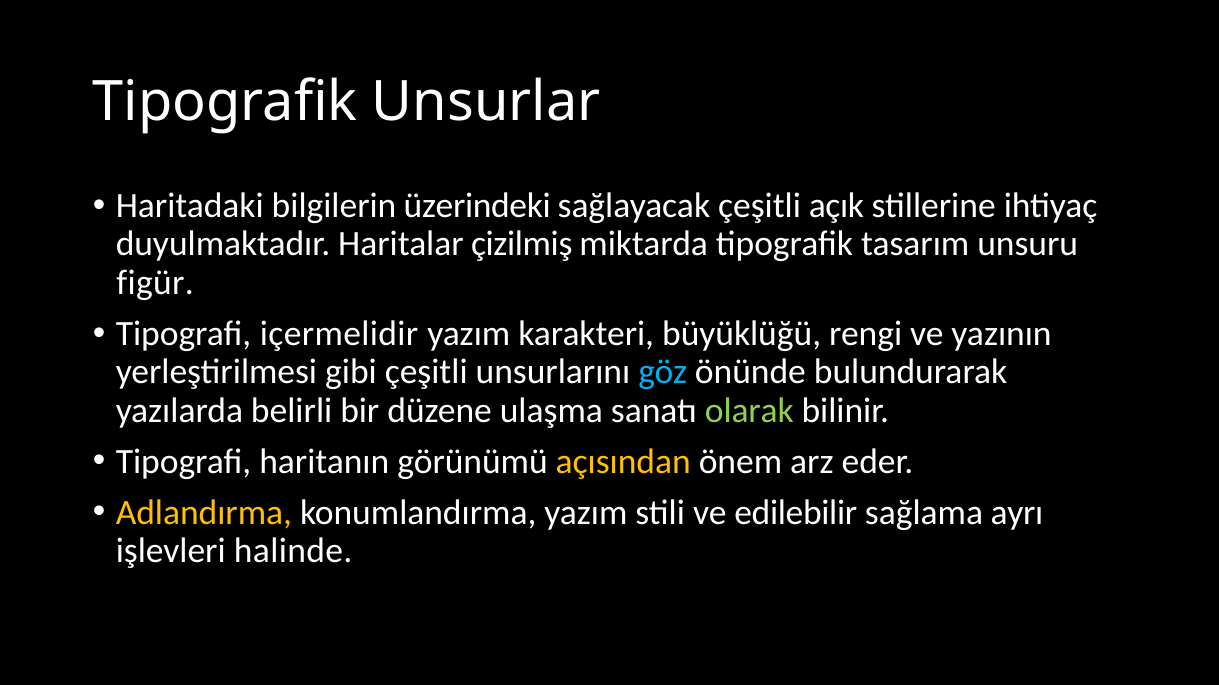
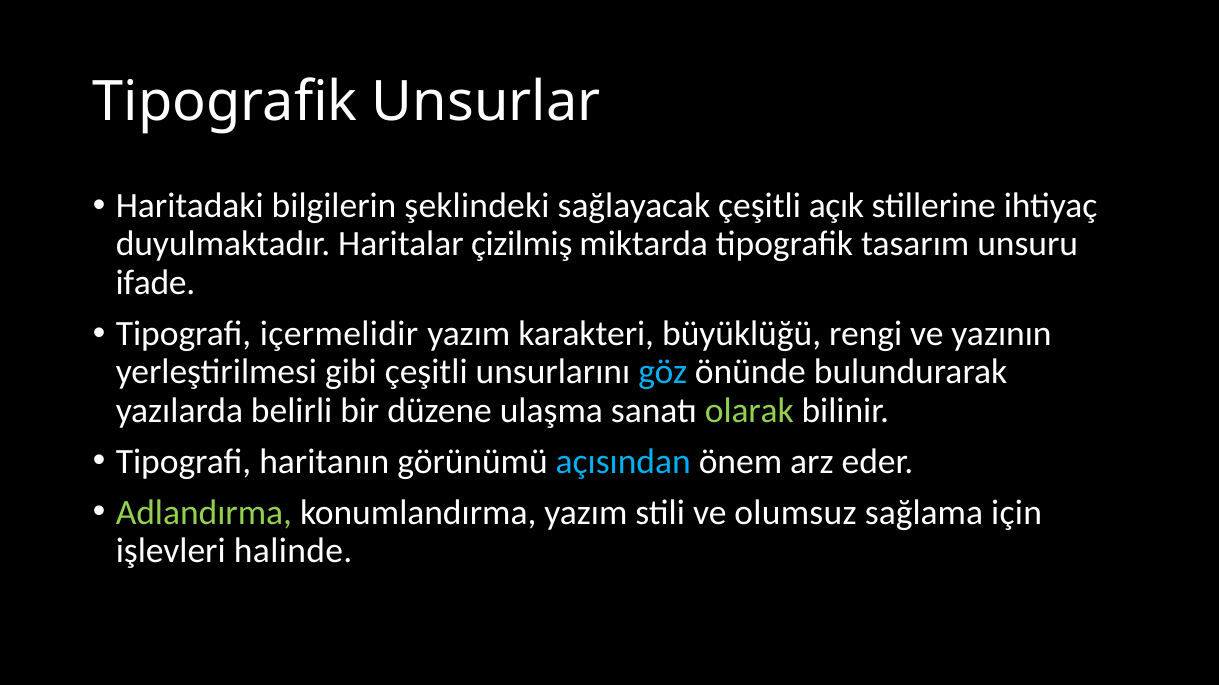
üzerindeki: üzerindeki -> şeklindeki (477, 206)
figür: figür -> ifade (155, 283)
açısından colour: yellow -> light blue (623, 462)
Adlandırma colour: yellow -> light green (204, 513)
edilebilir: edilebilir -> olumsuz (795, 513)
ayrı: ayrı -> için (1017, 513)
